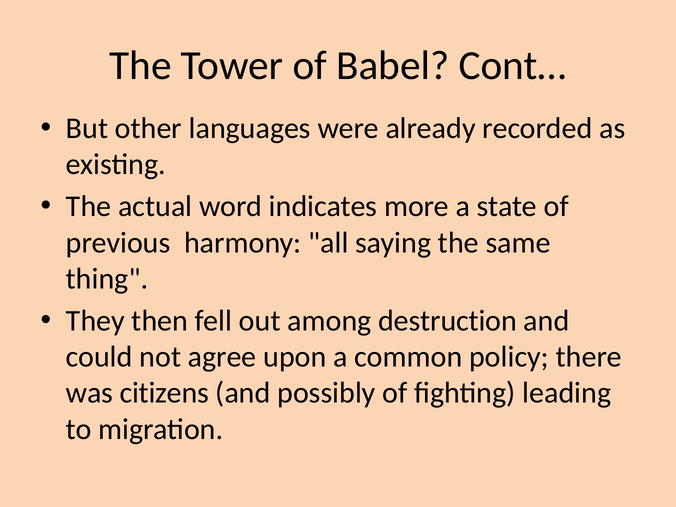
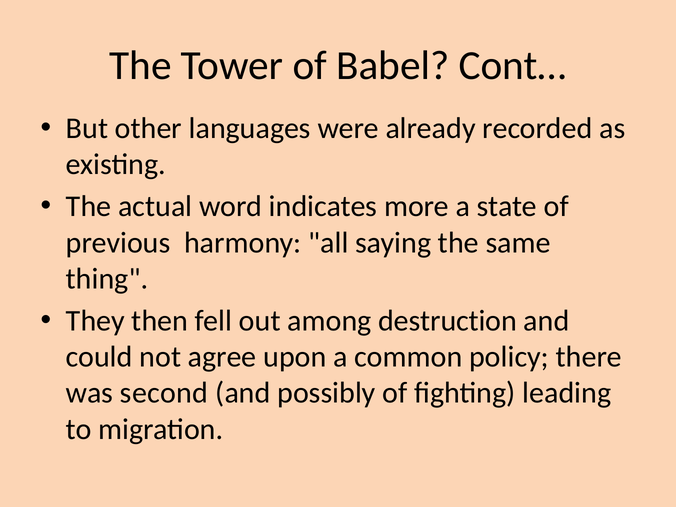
citizens: citizens -> second (164, 393)
